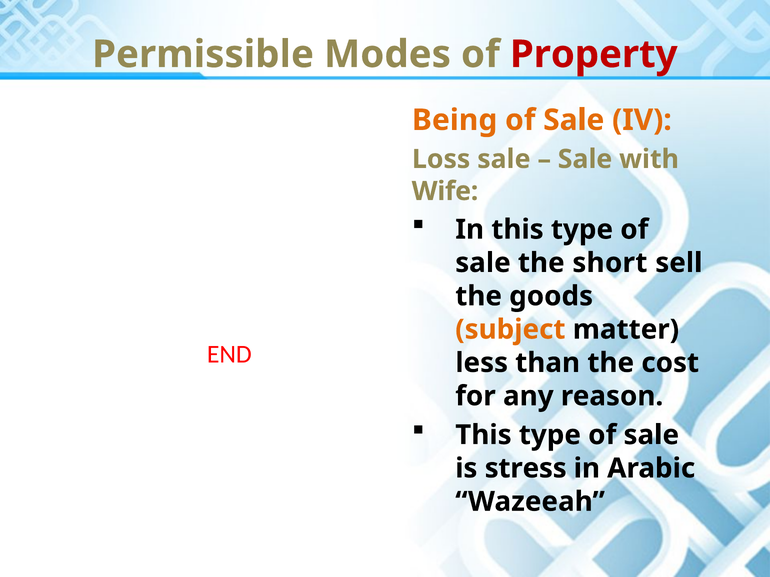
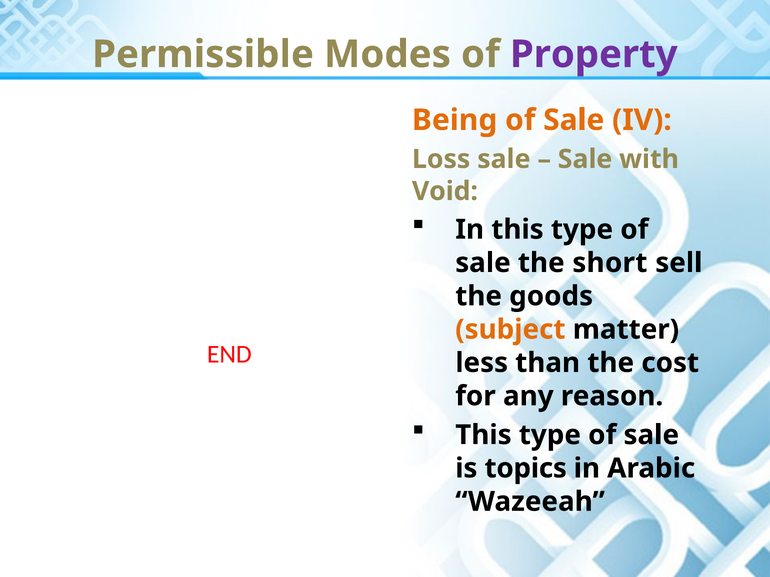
Property colour: red -> purple (594, 54)
Wife: Wife -> Void (445, 191)
stress: stress -> topics (526, 469)
